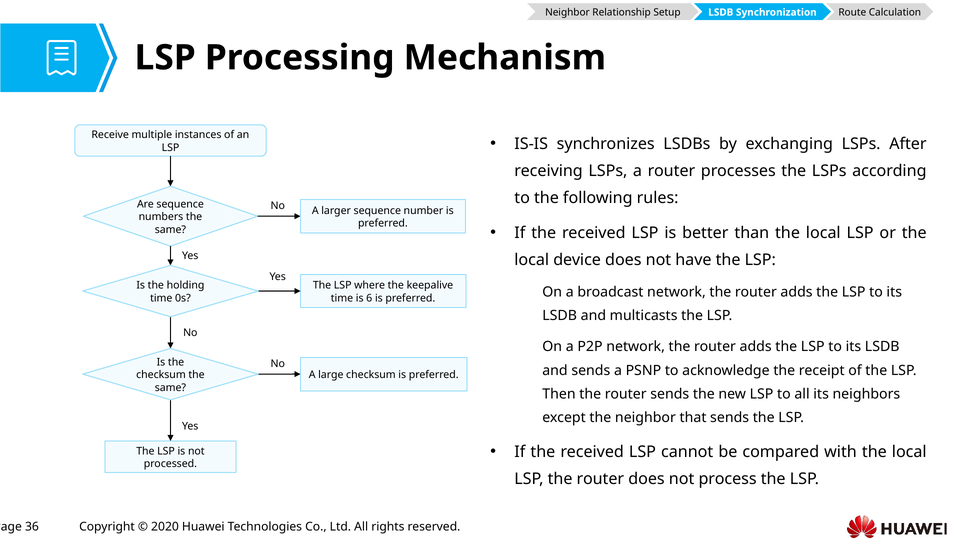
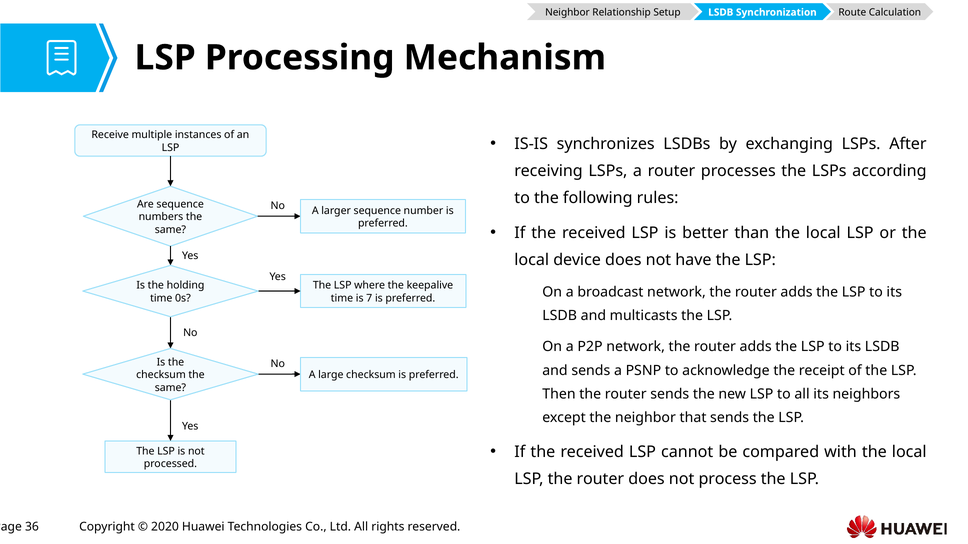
6: 6 -> 7 (369, 298)
